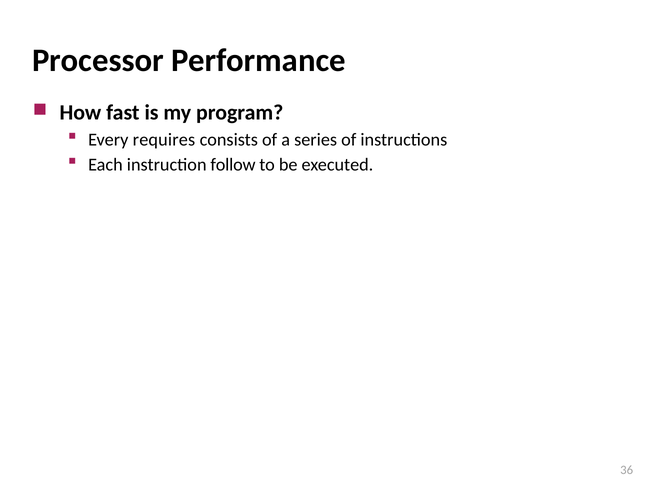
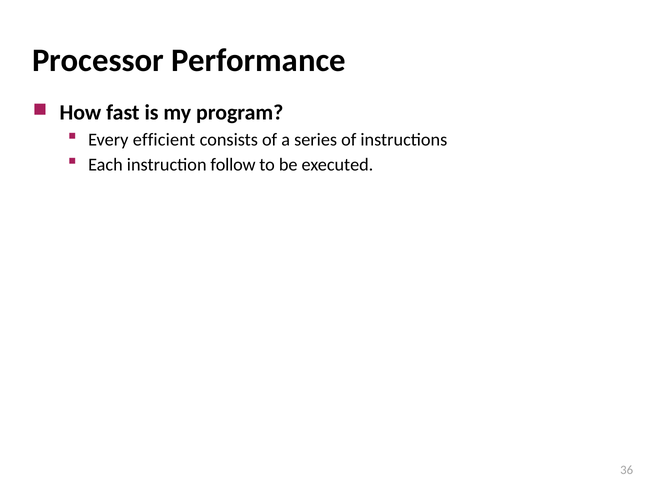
requires: requires -> efficient (164, 140)
